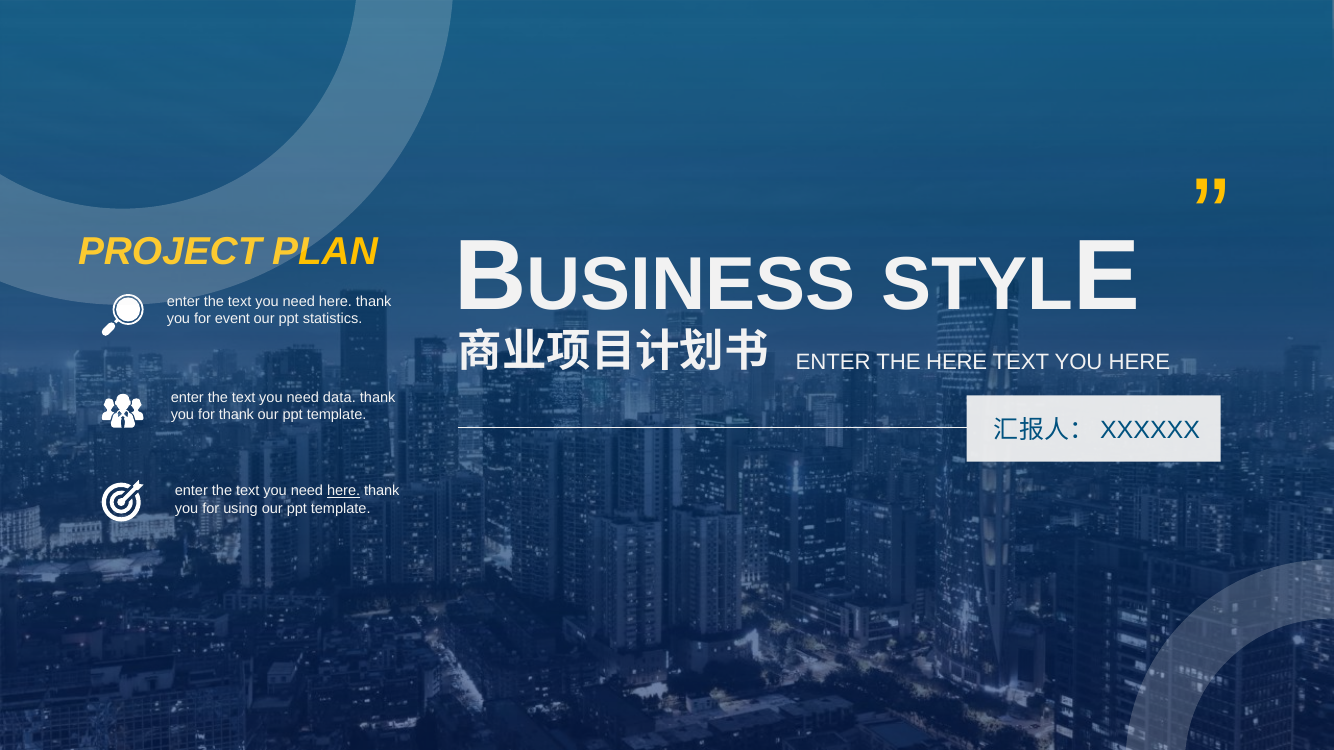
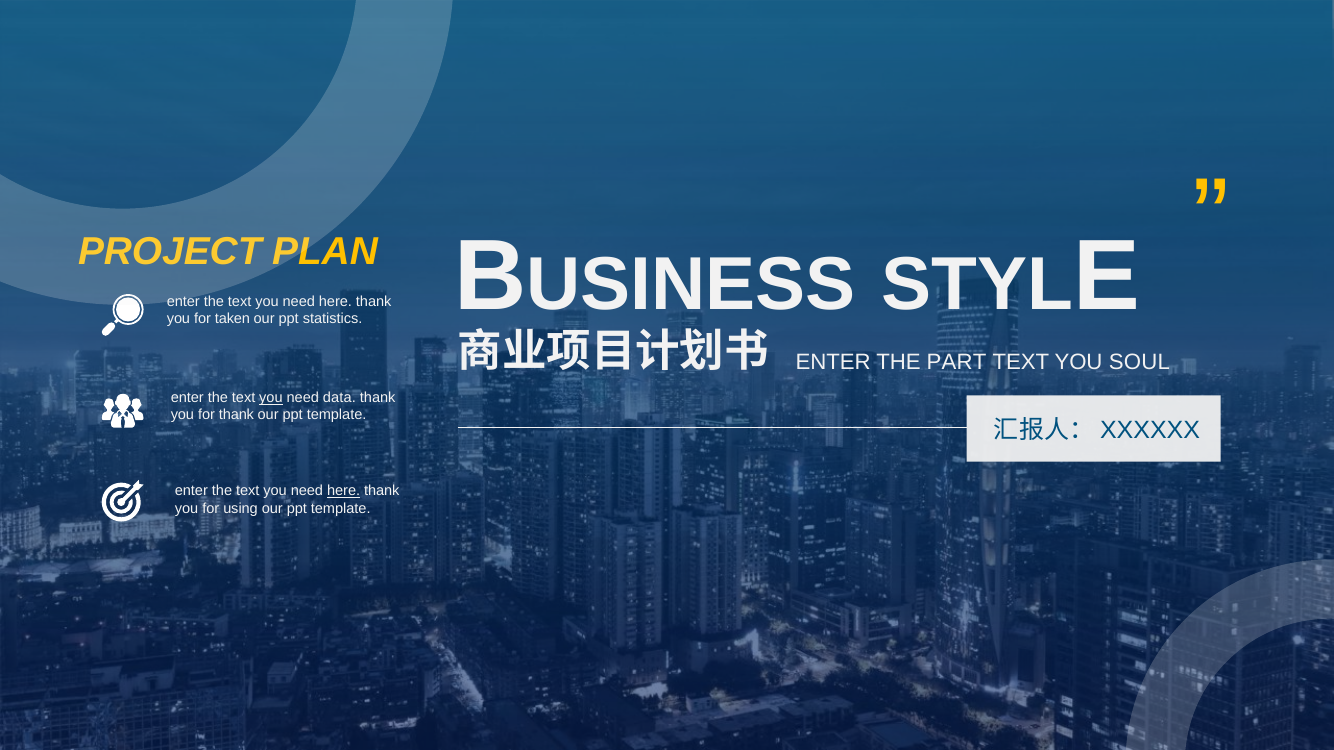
event: event -> taken (232, 319)
THE HERE: HERE -> PART (957, 362)
YOU HERE: HERE -> SOUL (1139, 362)
you underline: none -> present (271, 398)
